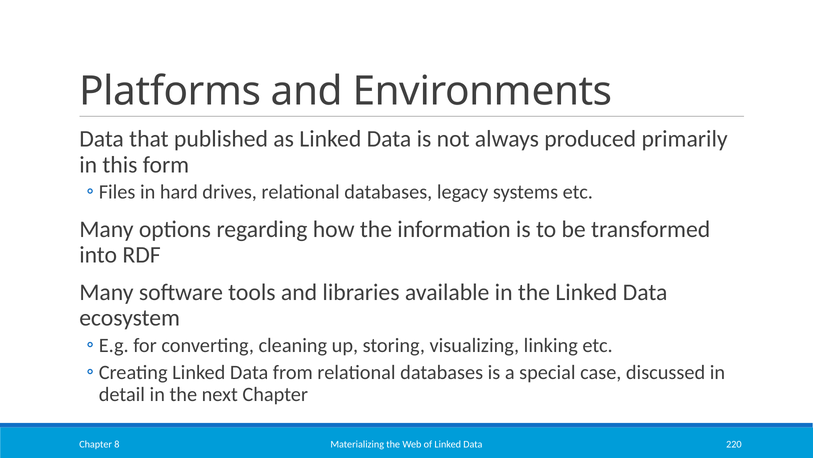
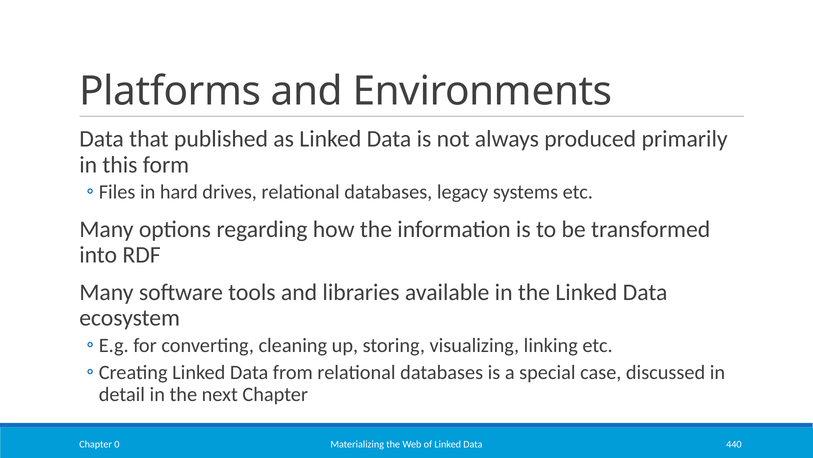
220: 220 -> 440 (734, 444)
8: 8 -> 0 (117, 444)
